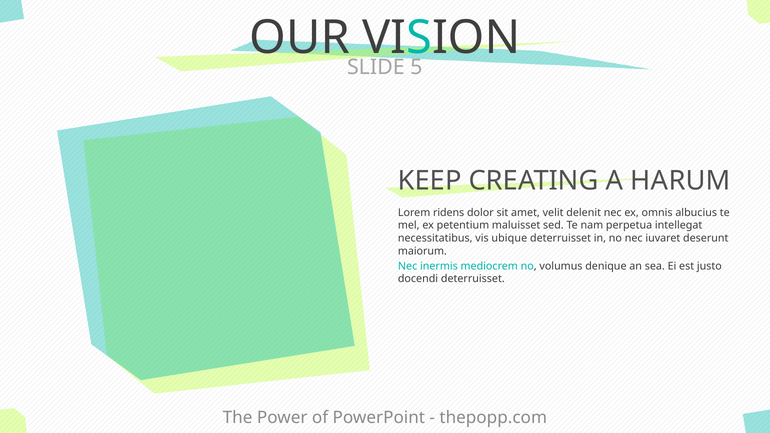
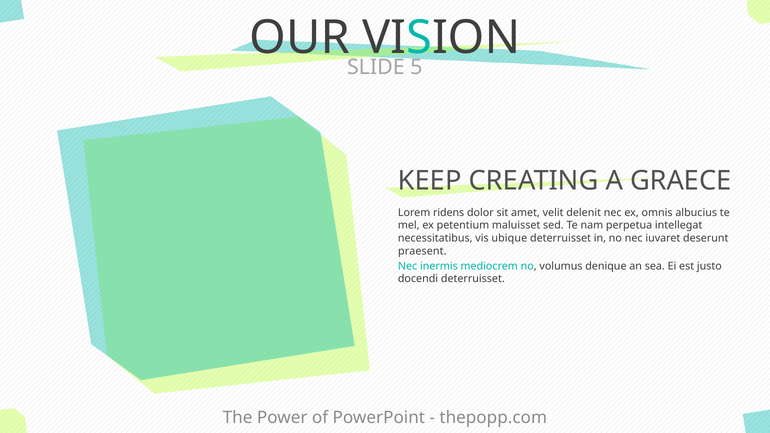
HARUM: HARUM -> GRAECE (681, 181)
maiorum: maiorum -> praesent (422, 251)
